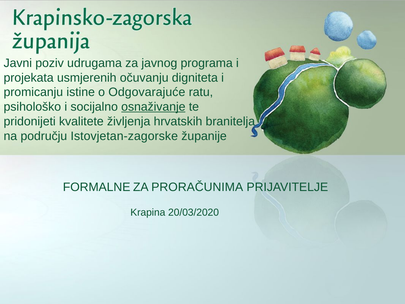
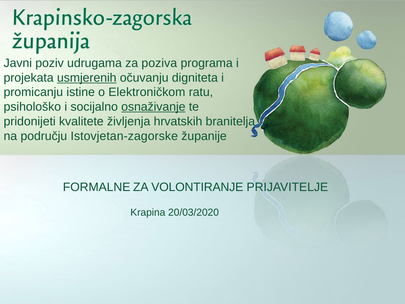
javnog: javnog -> poziva (159, 63)
usmjerenih underline: none -> present (87, 78)
Odgovarajuće: Odgovarajuće -> Elektroničkom (147, 92)
PRORAČUNIMA: PRORAČUNIMA -> VOLONTIRANJE (197, 187)
